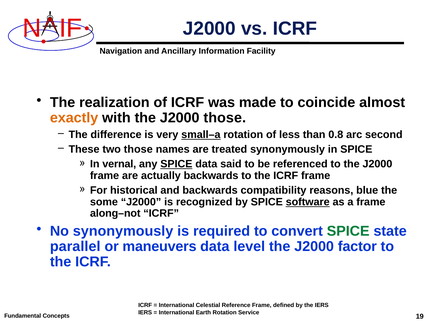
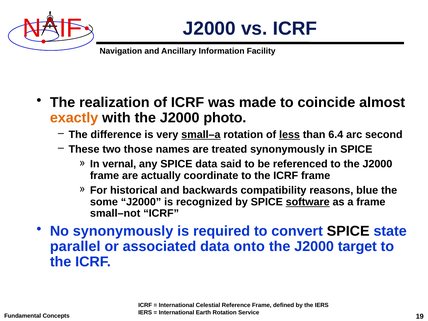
J2000 those: those -> photo (225, 118)
less underline: none -> present (290, 135)
0.8: 0.8 -> 6.4 (336, 135)
SPICE underline: present -> none (176, 164)
actually backwards: backwards -> coordinate (211, 176)
along–not: along–not -> small–not (115, 214)
SPICE colour: green -> black (348, 231)
maneuvers: maneuvers -> associated (159, 247)
level: level -> onto (249, 247)
factor: factor -> target (357, 247)
